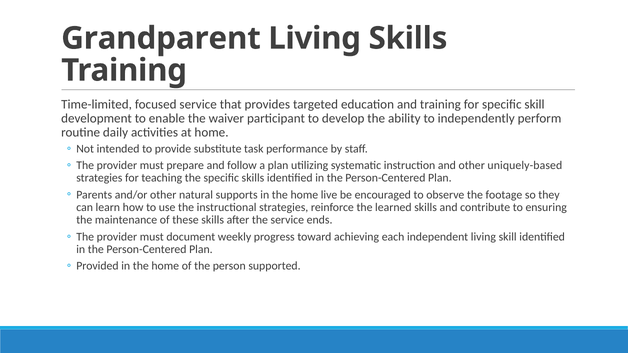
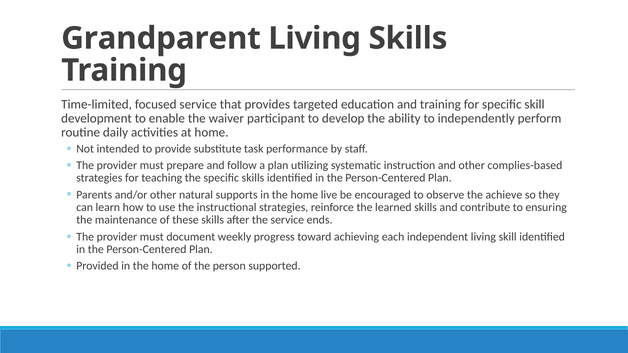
uniquely-based: uniquely-based -> complies-based (525, 165)
footage: footage -> achieve (504, 195)
